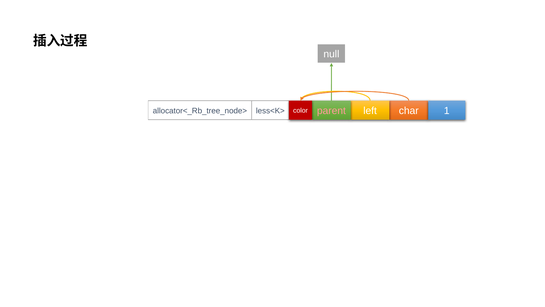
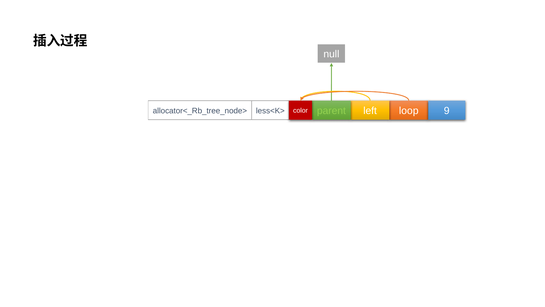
parent colour: pink -> light green (331, 111)
char: char -> loop (409, 111)
1: 1 -> 9 (447, 111)
